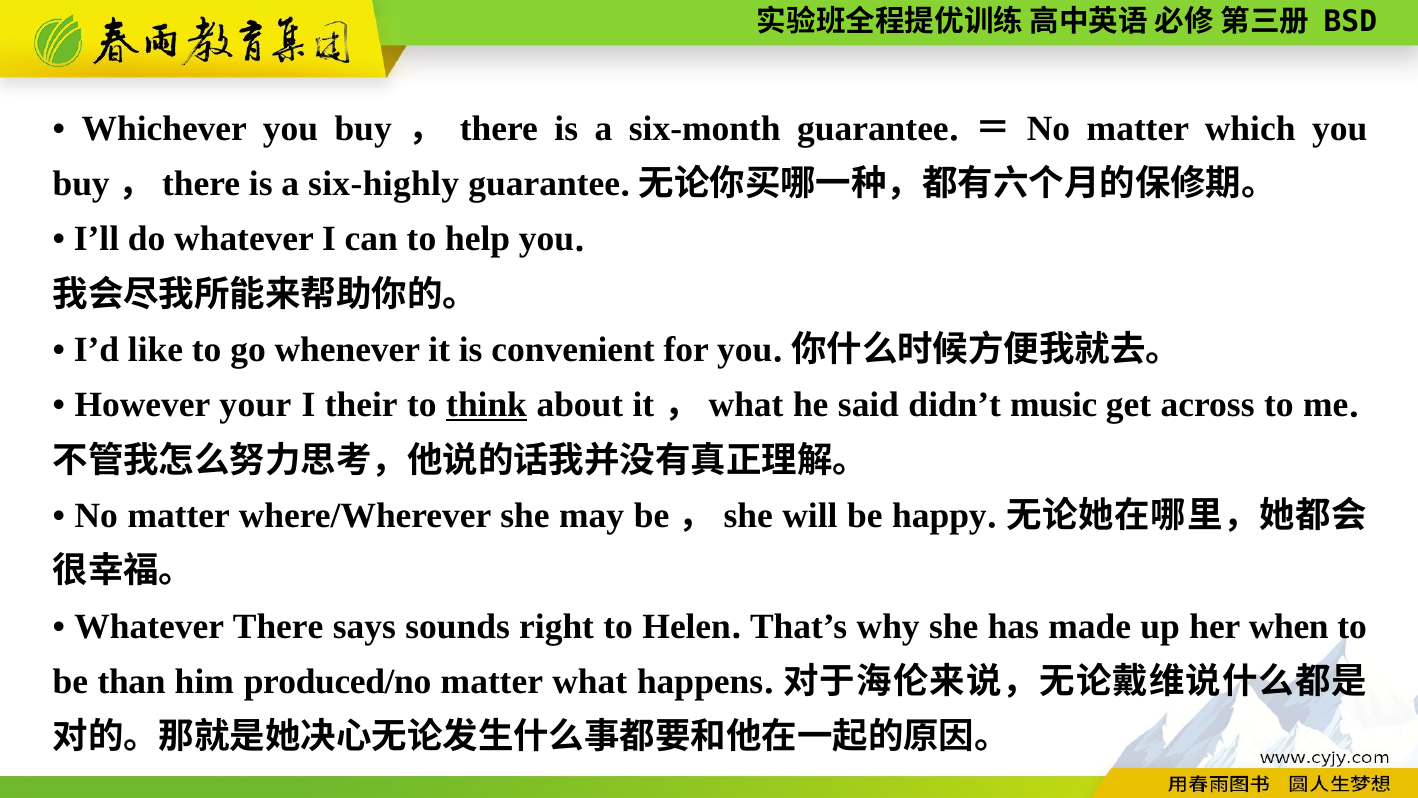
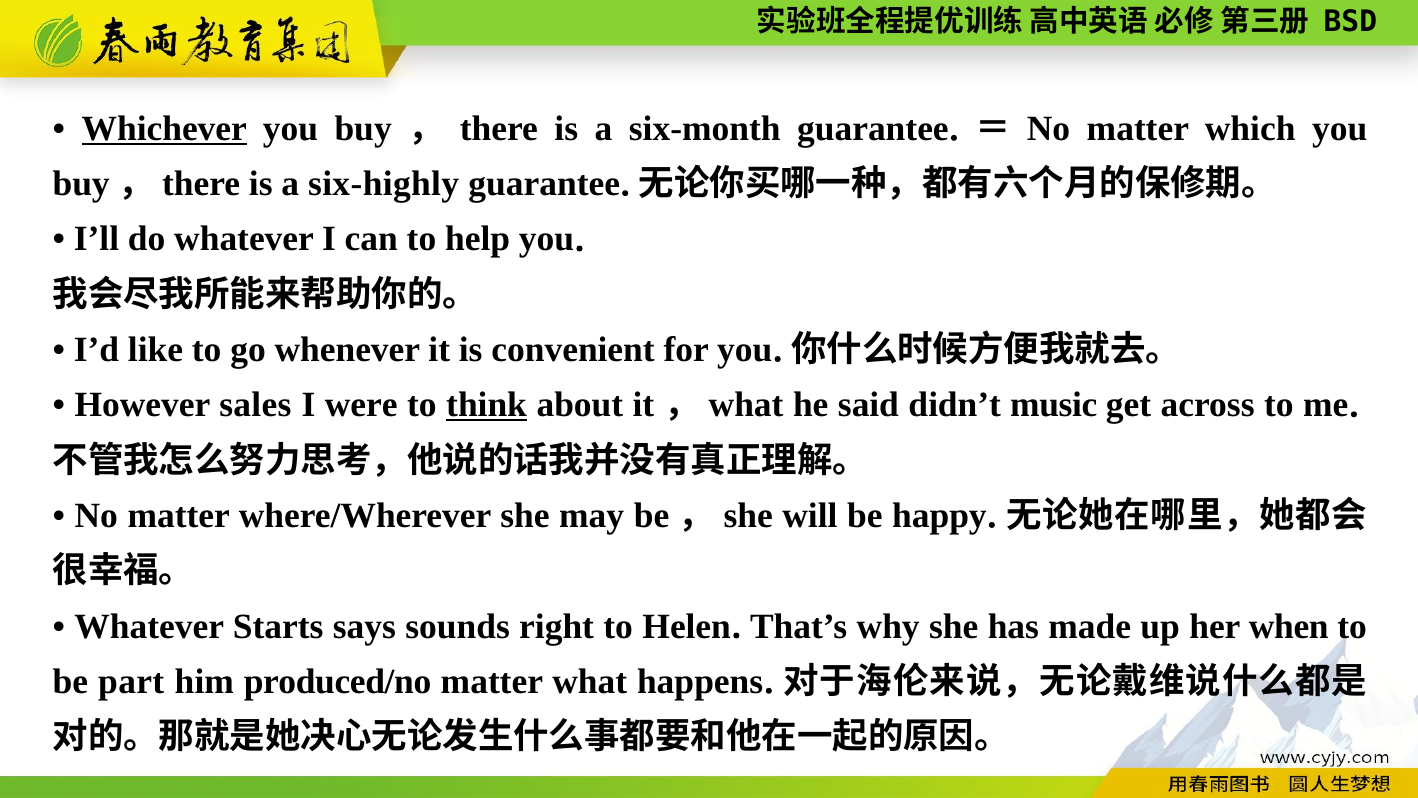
Whichever underline: none -> present (164, 129)
your: your -> sales (255, 405)
their: their -> were (361, 405)
Whatever There: There -> Starts (278, 626)
than: than -> part (131, 681)
